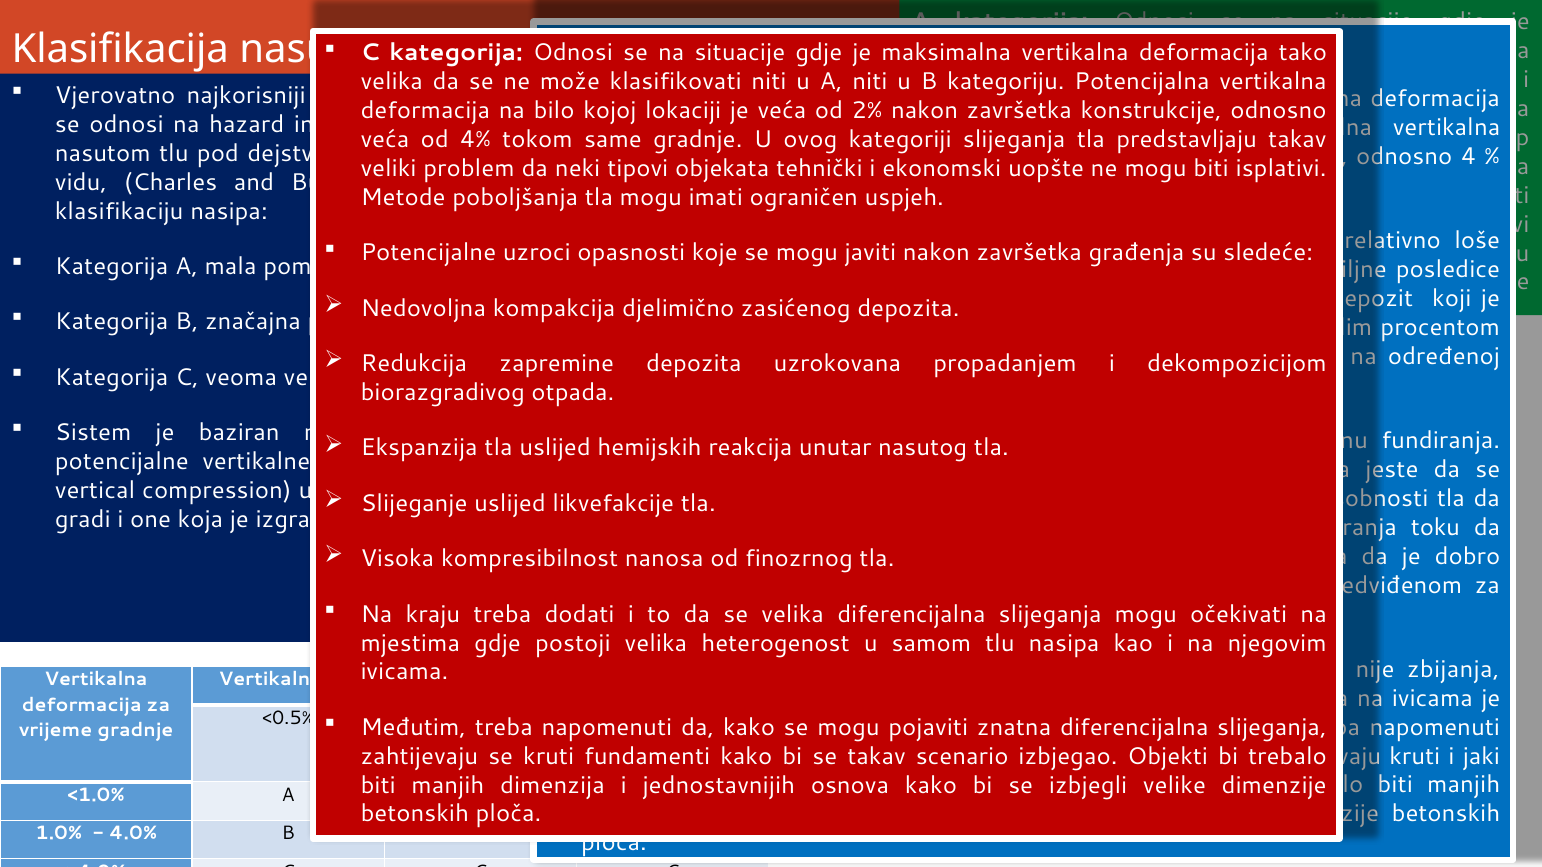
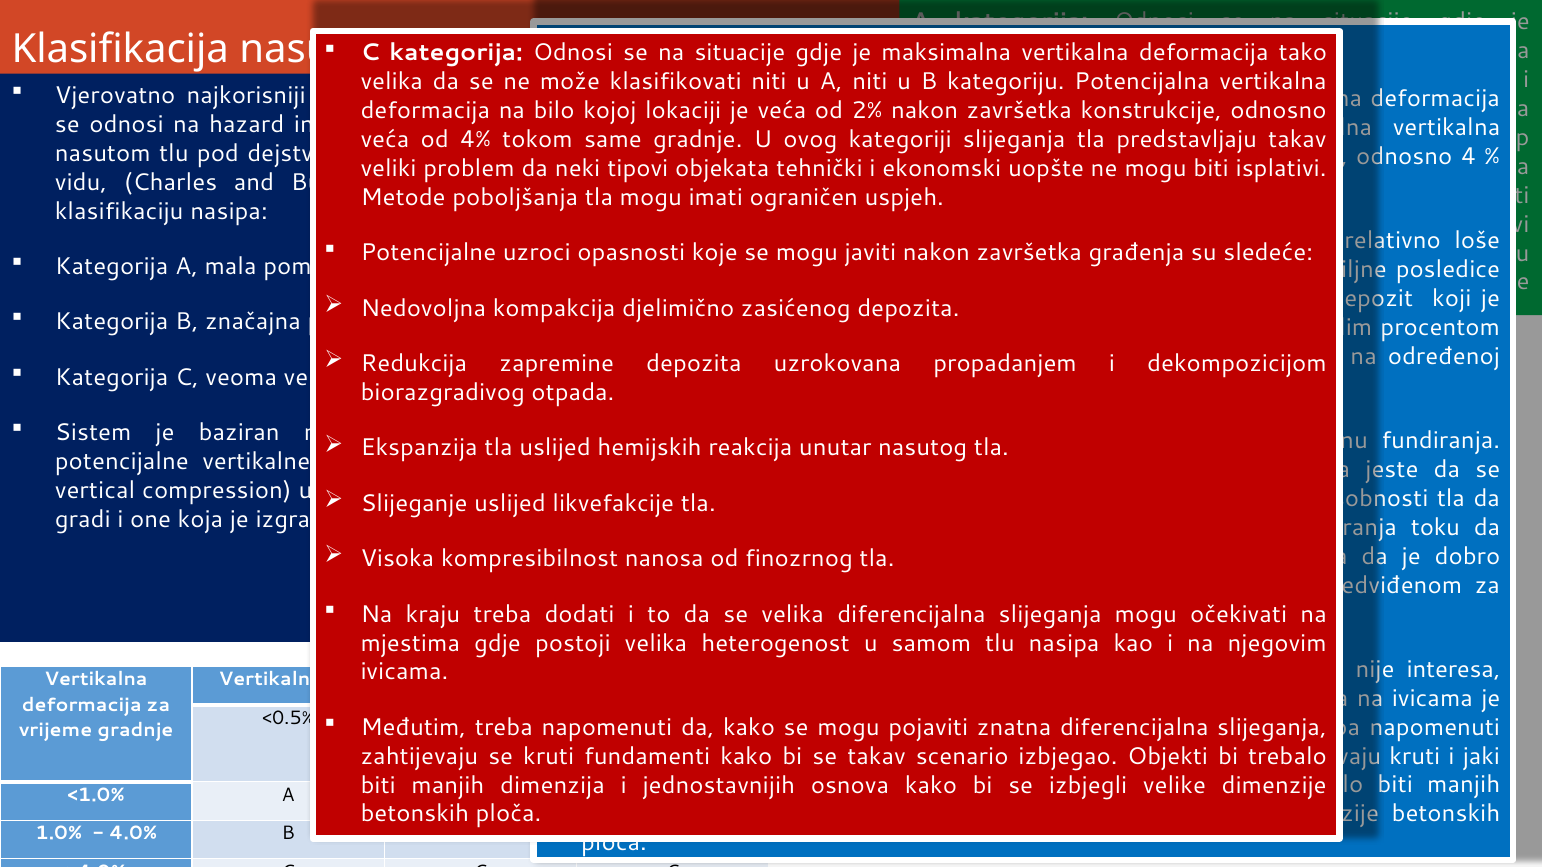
zbijanja: zbijanja -> interesa (1454, 670)
